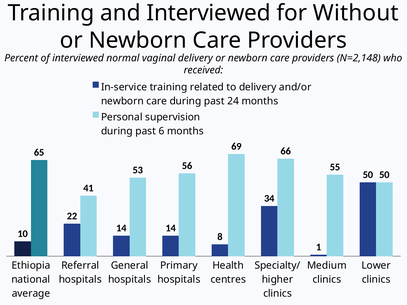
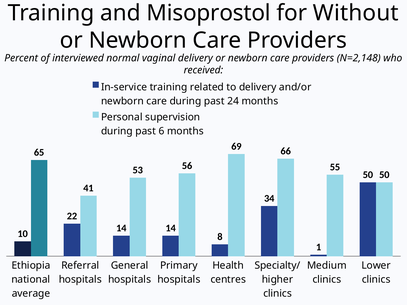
and Interviewed: Interviewed -> Misoprostol (209, 13)
